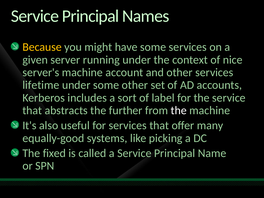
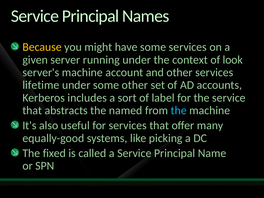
nice: nice -> look (233, 60)
further: further -> named (126, 110)
the colour: white -> light blue (179, 110)
